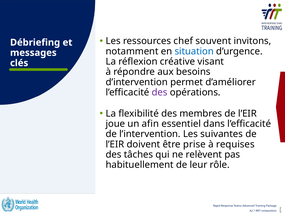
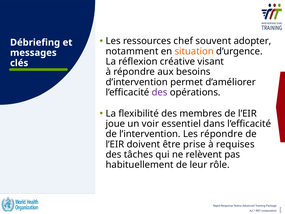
invitons: invitons -> adopter (252, 41)
situation colour: blue -> orange (194, 51)
afin: afin -> voir (150, 124)
Les suivantes: suivantes -> répondre (222, 134)
